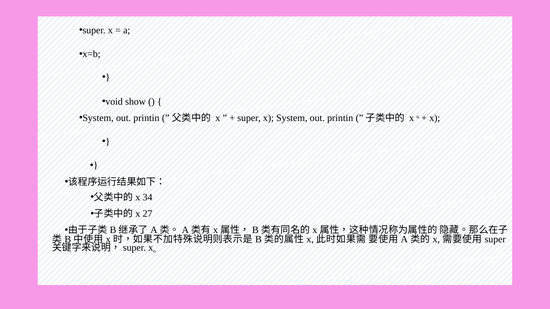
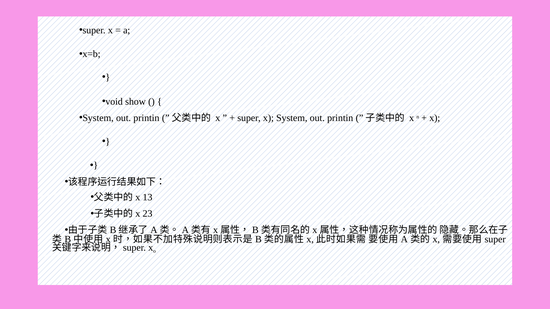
34: 34 -> 13 (148, 198)
27: 27 -> 23 (148, 214)
